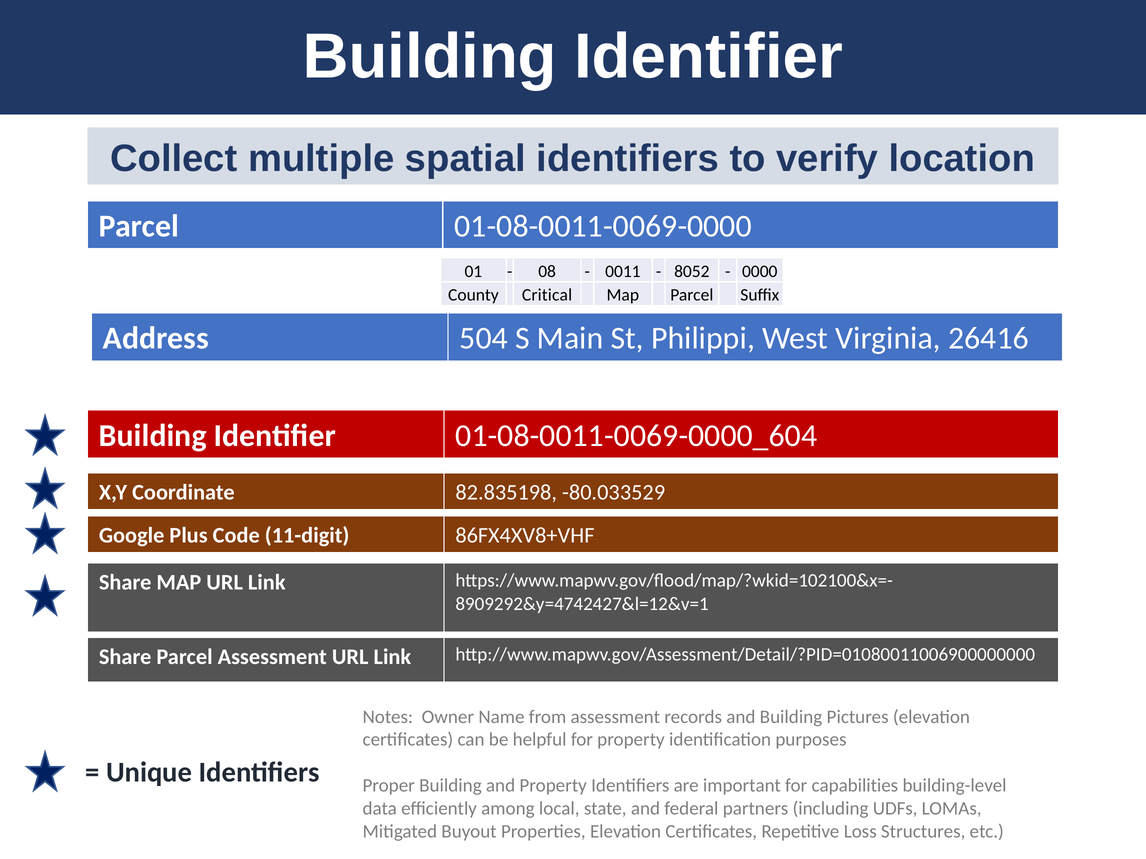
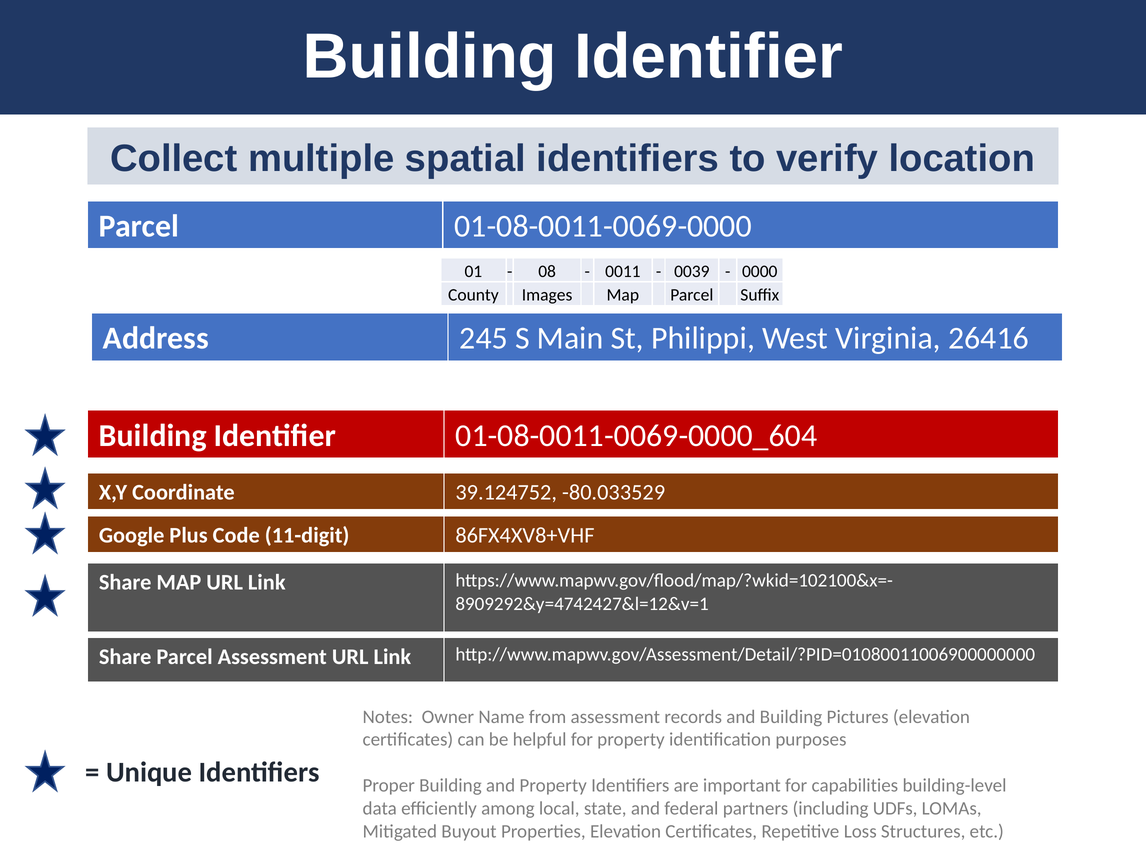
8052: 8052 -> 0039 (692, 271)
Critical: Critical -> Images (547, 295)
504: 504 -> 245 (484, 339)
82.835198: 82.835198 -> 39.124752 (506, 493)
